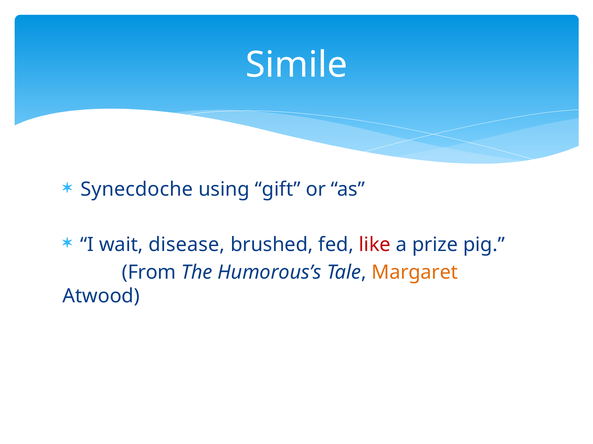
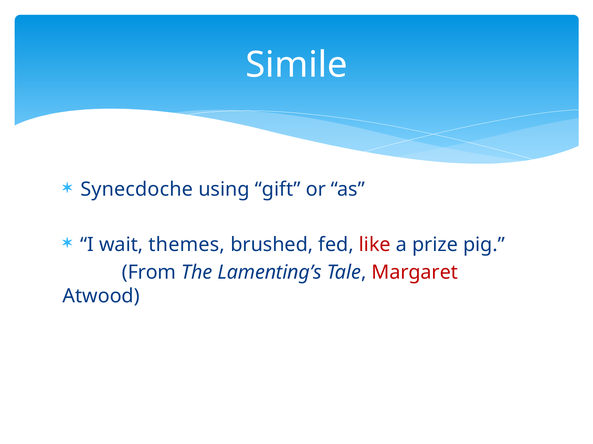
disease: disease -> themes (187, 245)
Humorous’s: Humorous’s -> Lamenting’s (270, 273)
Margaret colour: orange -> red (415, 273)
